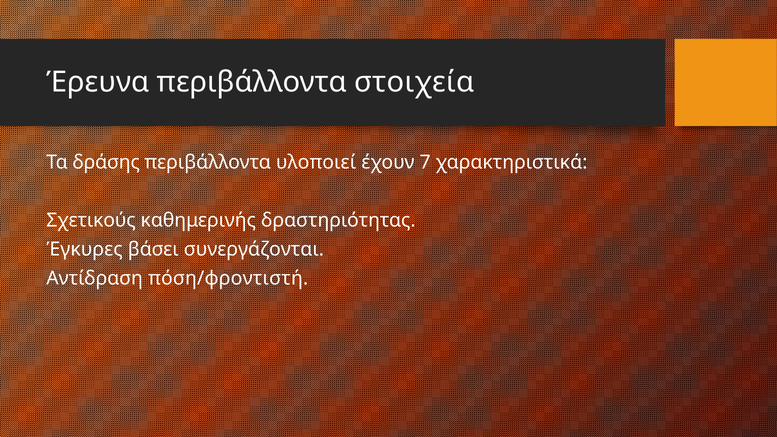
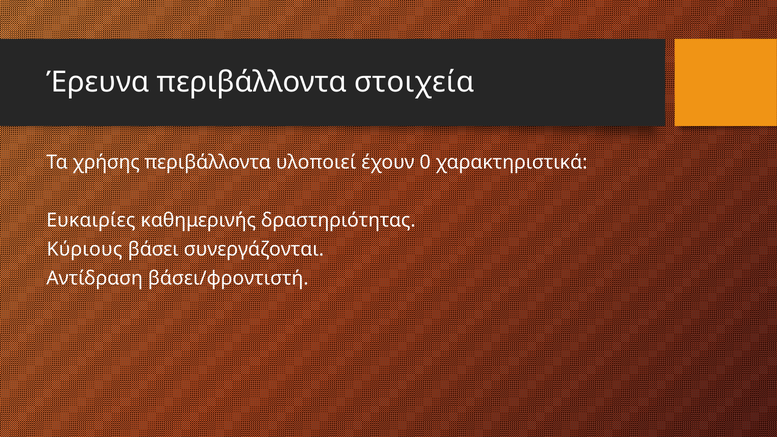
δράσης: δράσης -> χρήσης (106, 162)
7: 7 -> 0 (425, 162)
Σχετικούς: Σχετικούς -> Ευκαιρίες (91, 220)
Έγκυρες: Έγκυρες -> Κύριους (84, 249)
πόση/φροντιστή: πόση/φροντιστή -> βάσει/φροντιστή (228, 278)
